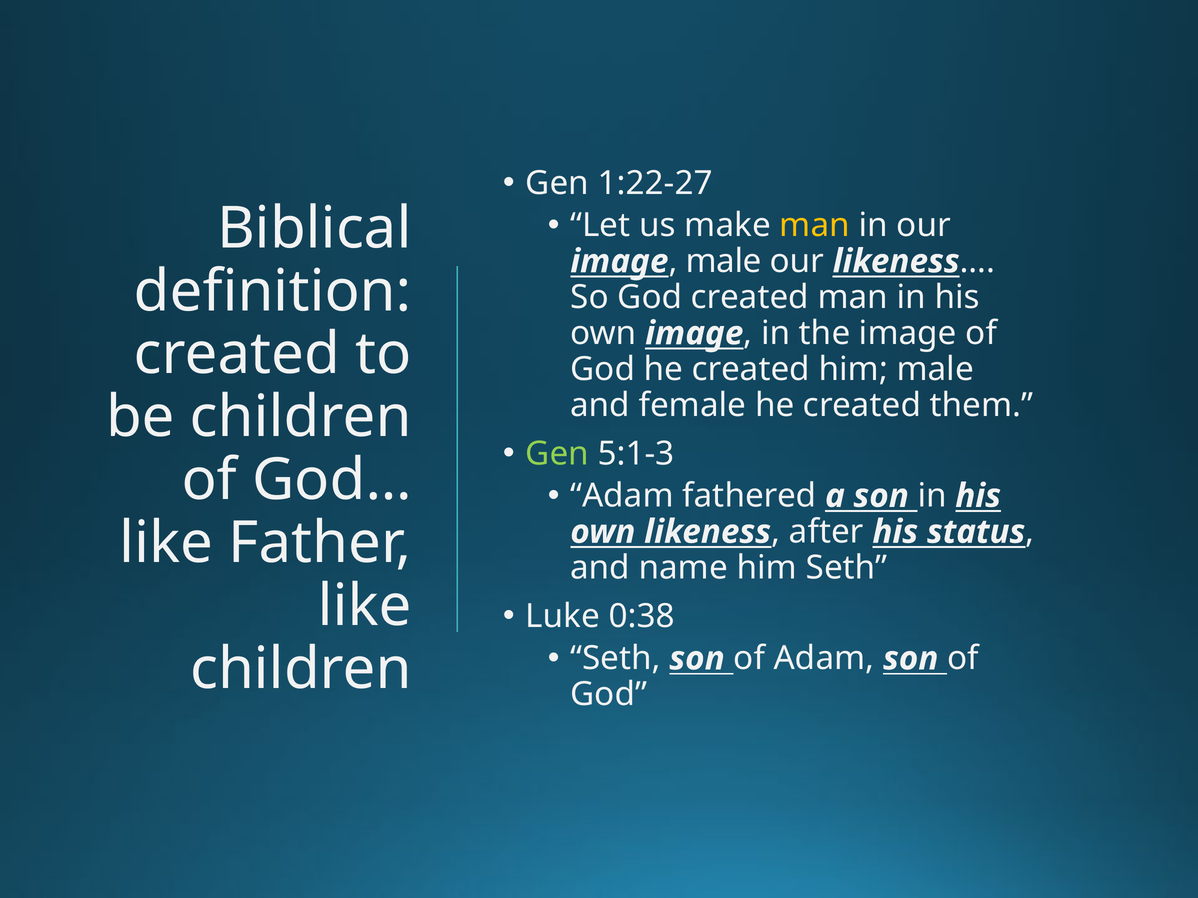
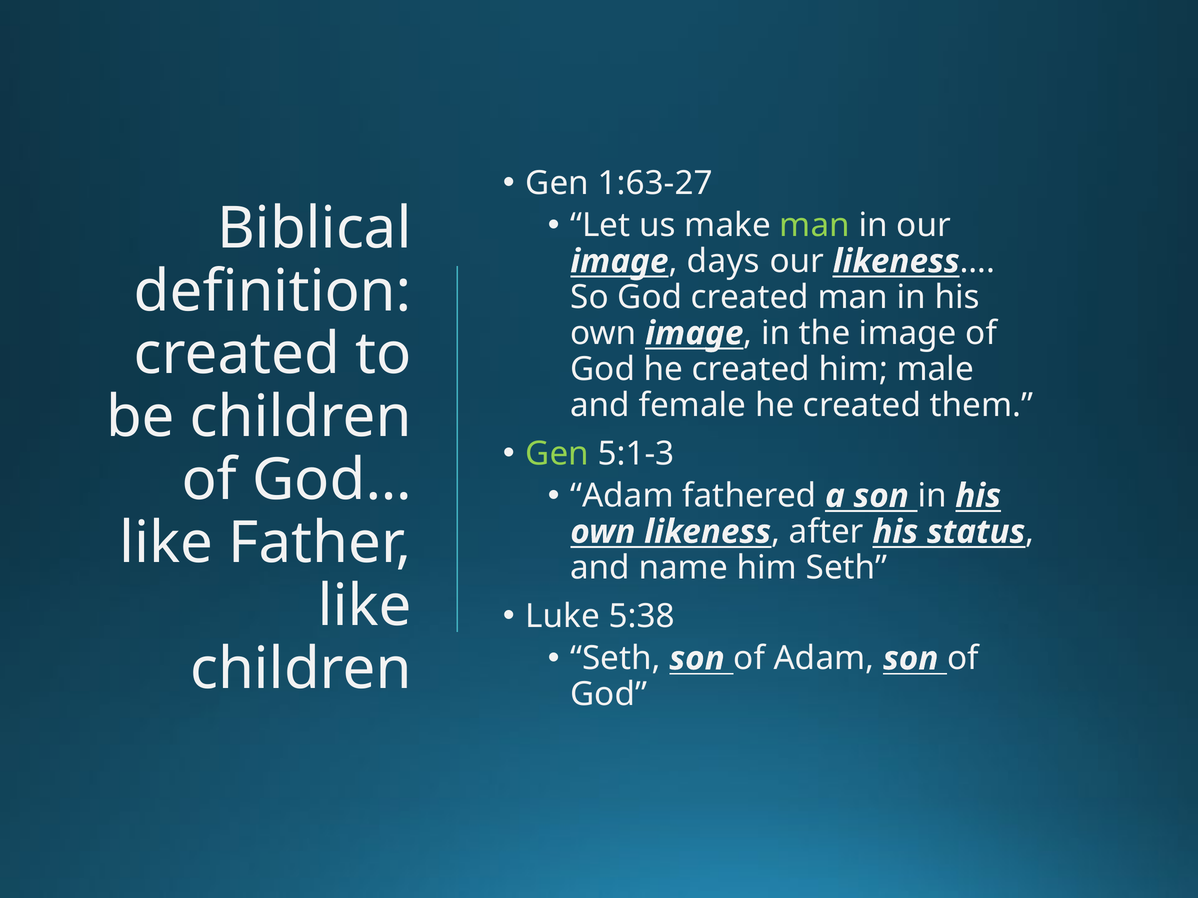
1:22-27: 1:22-27 -> 1:63-27 (655, 183)
man colour: yellow -> light green (815, 226)
male: male -> days (723, 262)
0:38: 0:38 -> 5:38 (642, 617)
